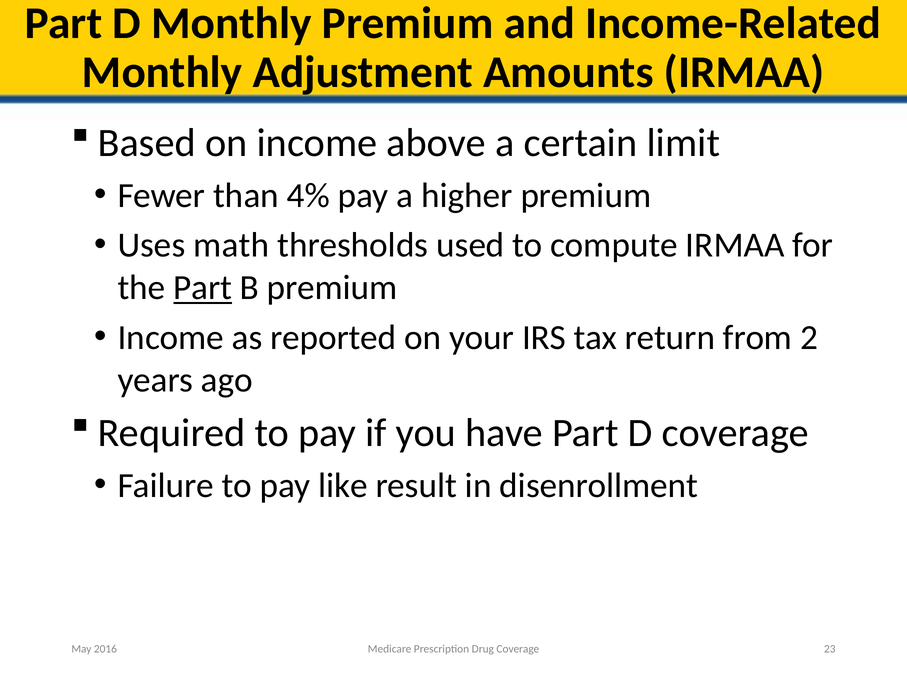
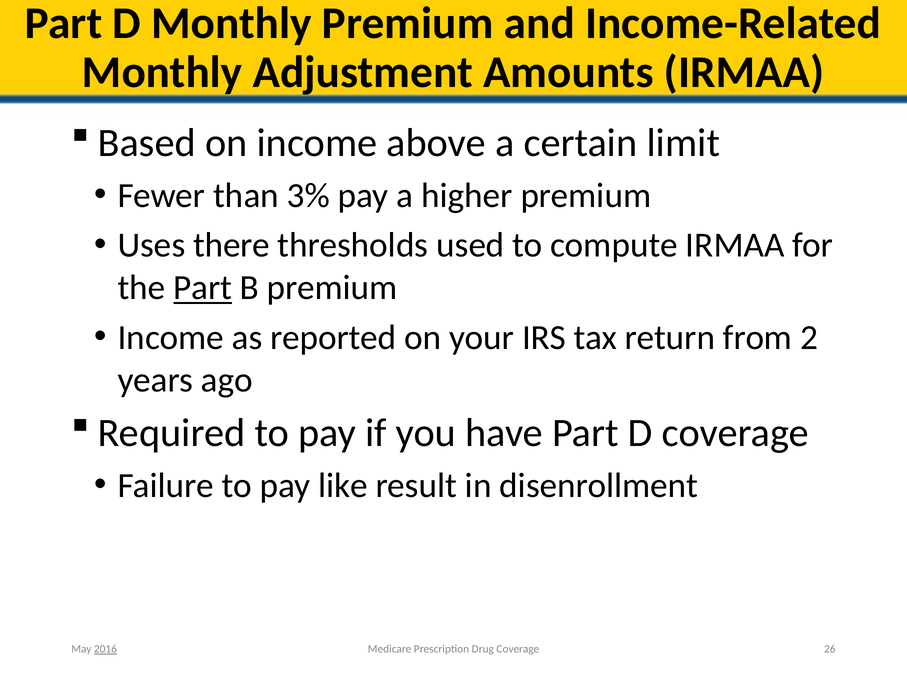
4%: 4% -> 3% (308, 196)
math: math -> there (232, 245)
23: 23 -> 26 (830, 649)
2016 underline: none -> present (105, 649)
